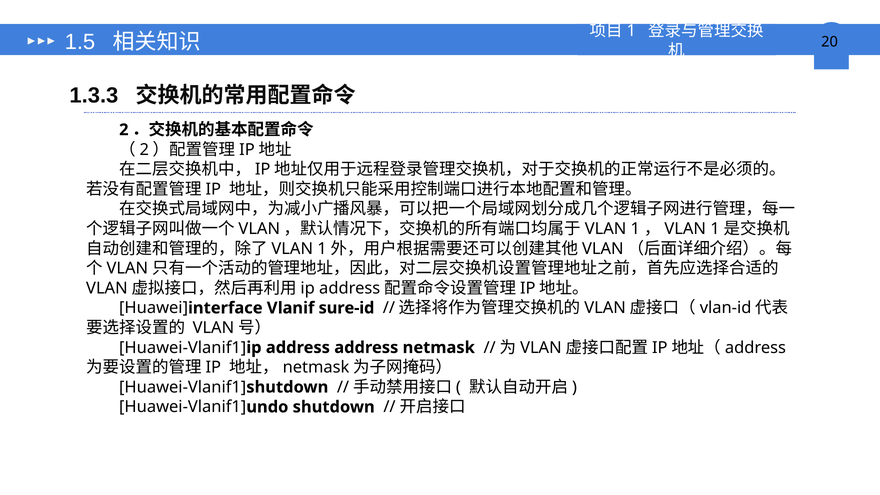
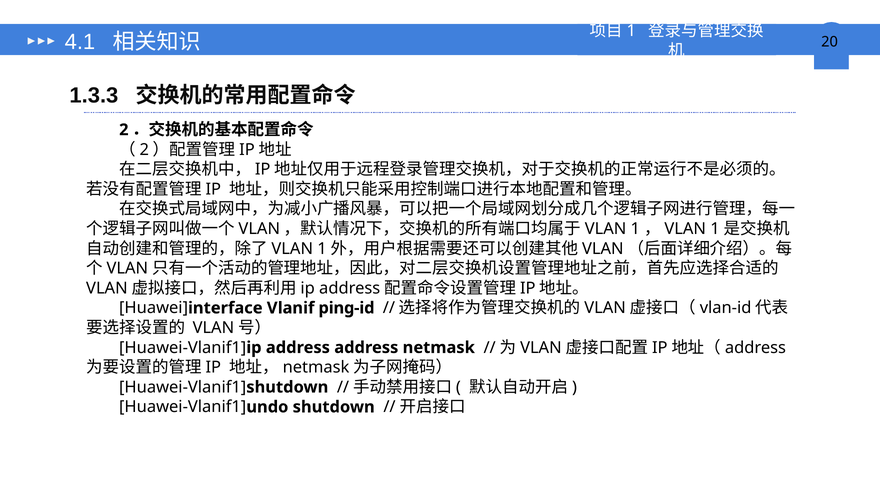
1.5: 1.5 -> 4.1 (80, 42)
sure-id: sure-id -> ping-id (346, 308)
